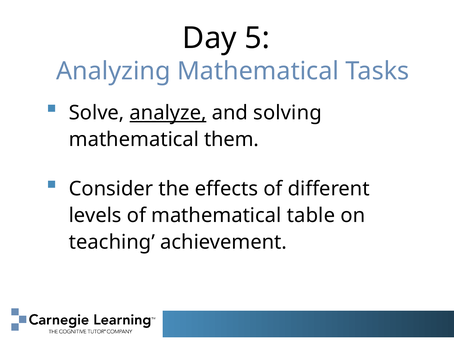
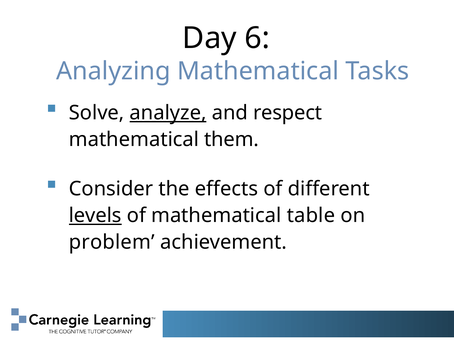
5: 5 -> 6 (257, 38)
solving: solving -> respect (288, 113)
levels underline: none -> present (95, 215)
teaching: teaching -> problem (112, 242)
